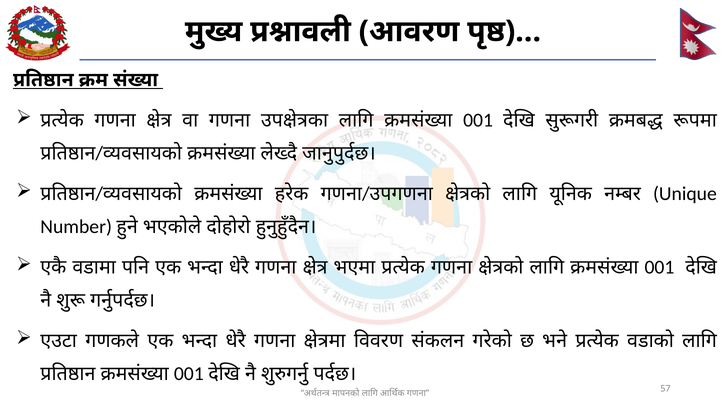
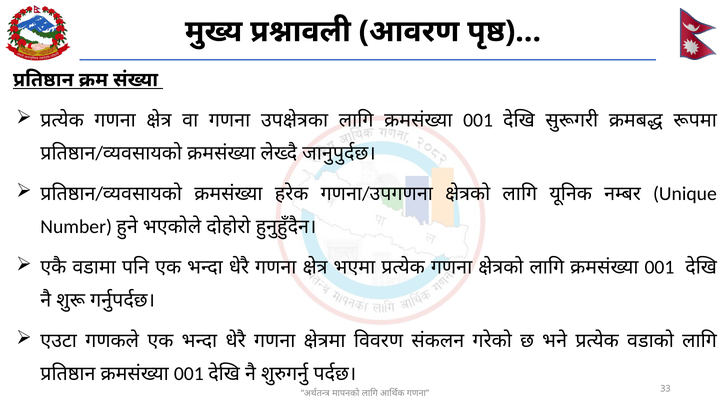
57: 57 -> 33 (665, 389)
